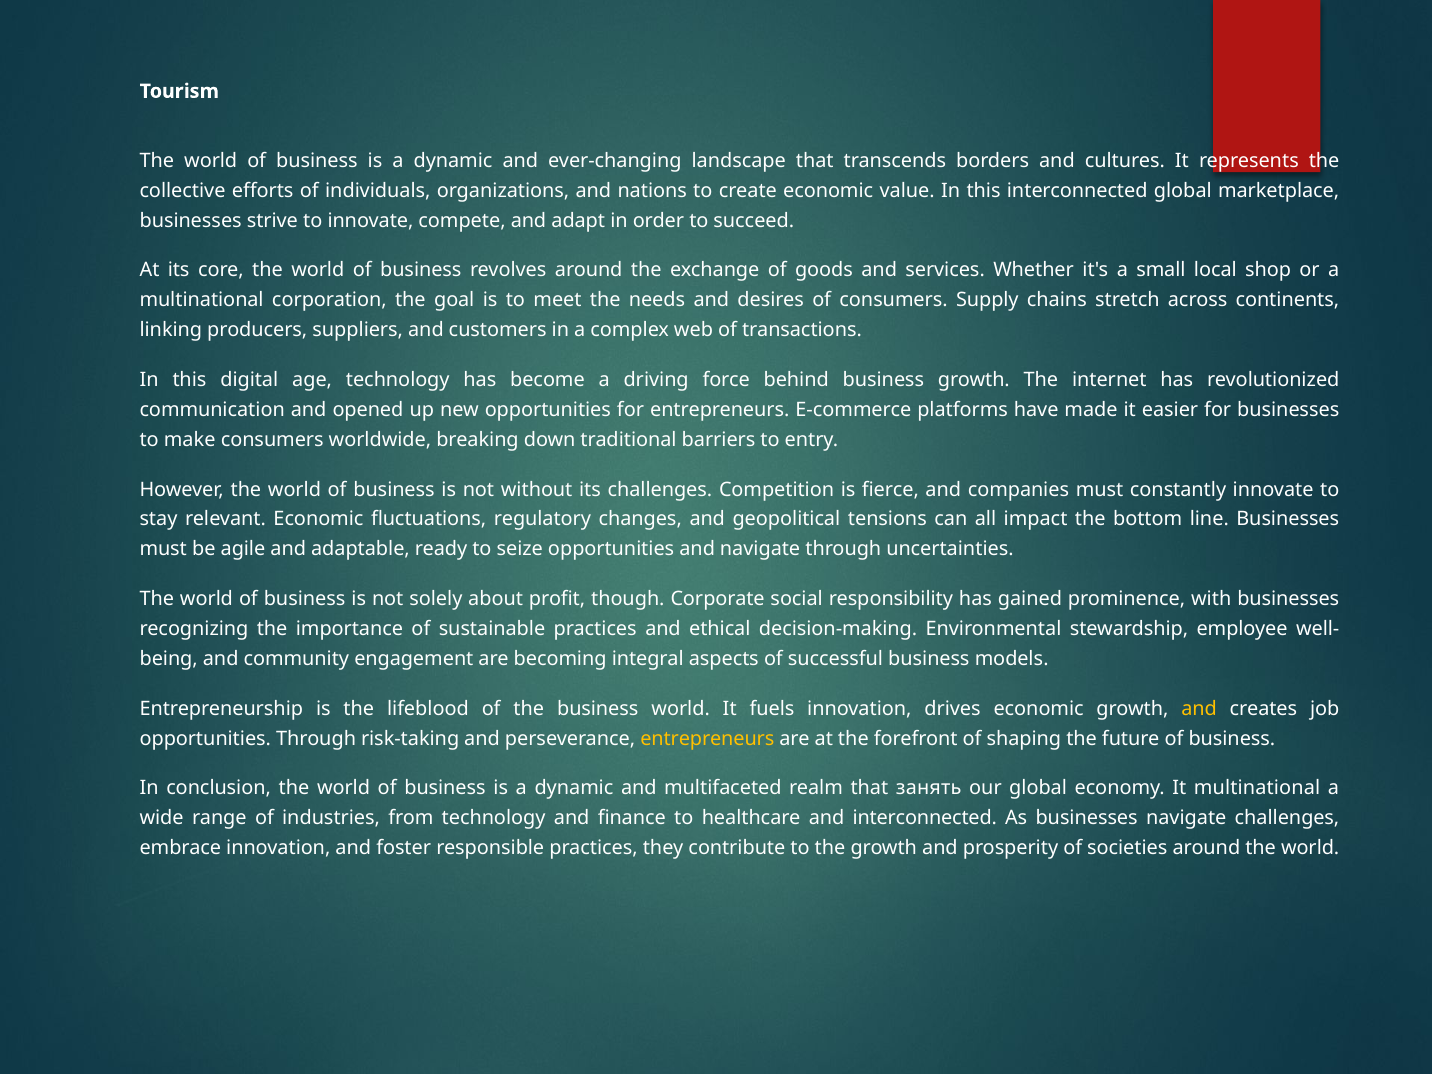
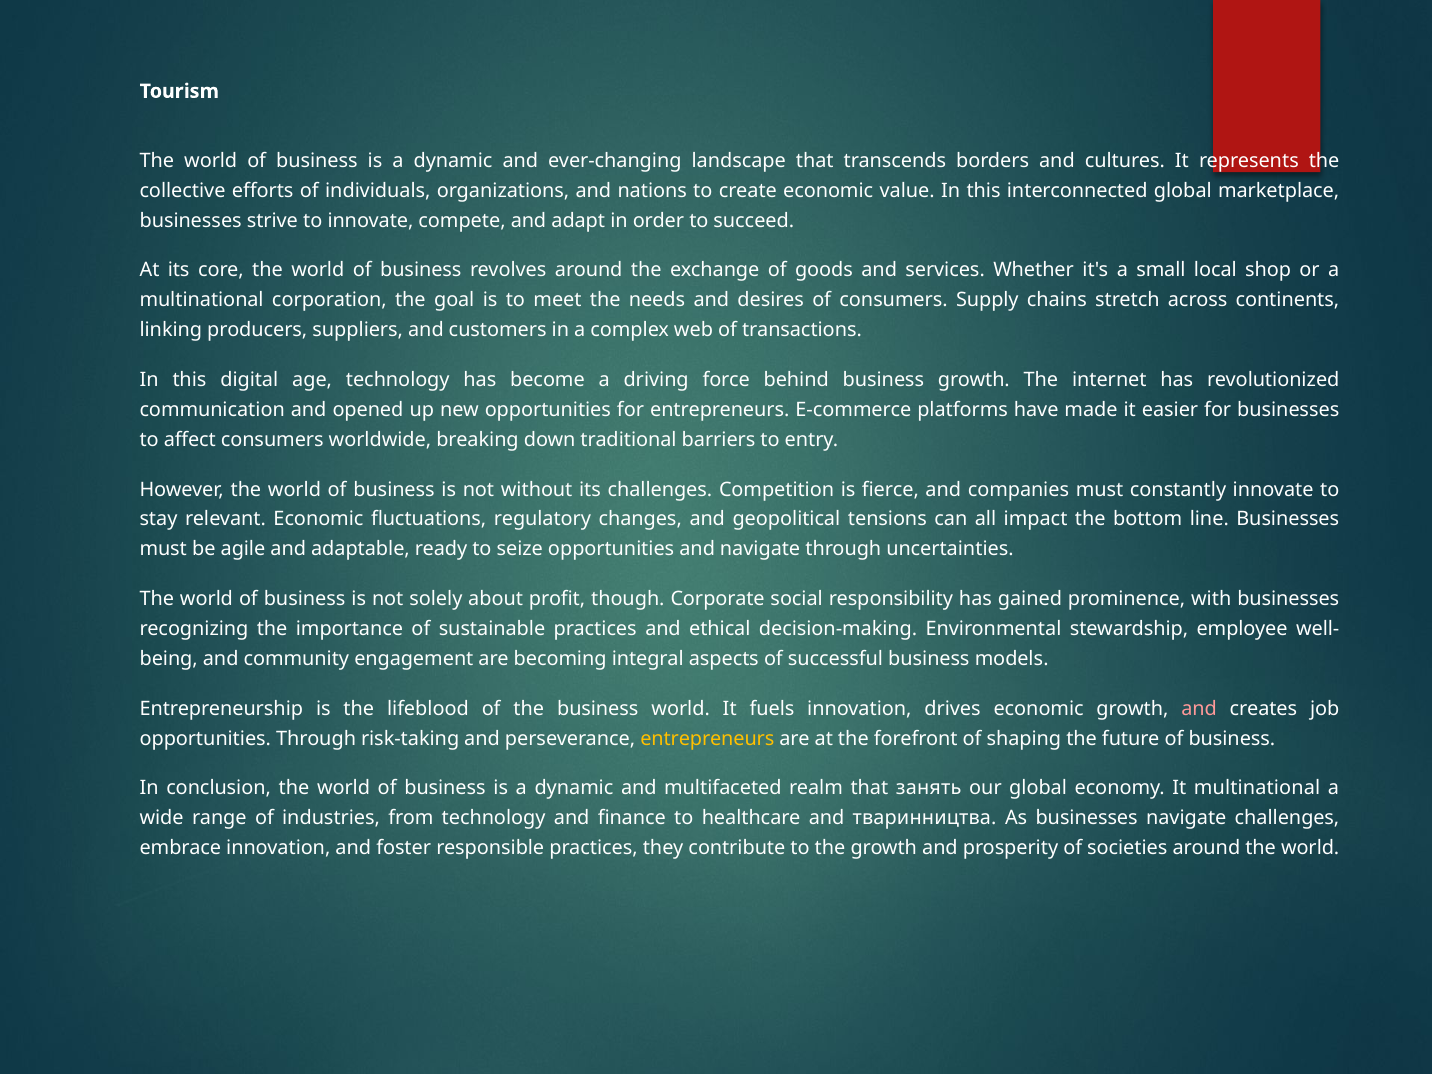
make: make -> affect (190, 440)
and colour: yellow -> pink (1199, 709)
and interconnected: interconnected -> тваринництва (925, 818)
